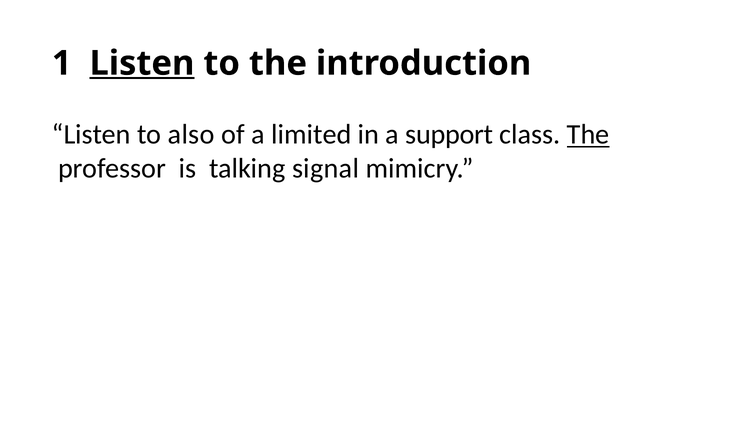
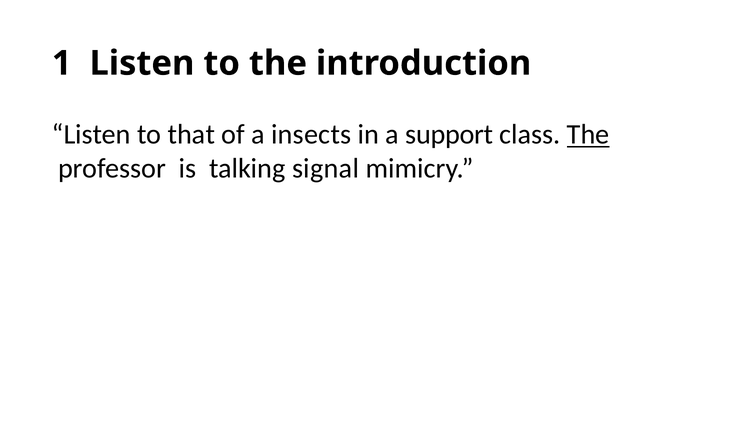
Listen underline: present -> none (142, 63)
also: also -> that (191, 134)
limited: limited -> insects (311, 134)
